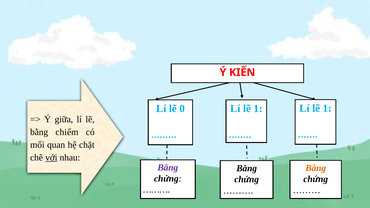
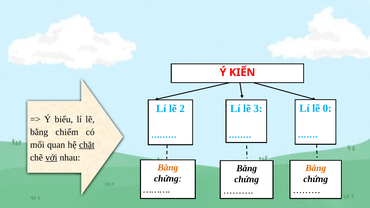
1: 1 -> 0 (327, 108)
0: 0 -> 2 (182, 109)
1: 1 -> 3 (258, 109)
giữa: giữa -> biểu (64, 119)
chặt underline: none -> present (87, 145)
Bằng colour: purple -> orange (168, 168)
